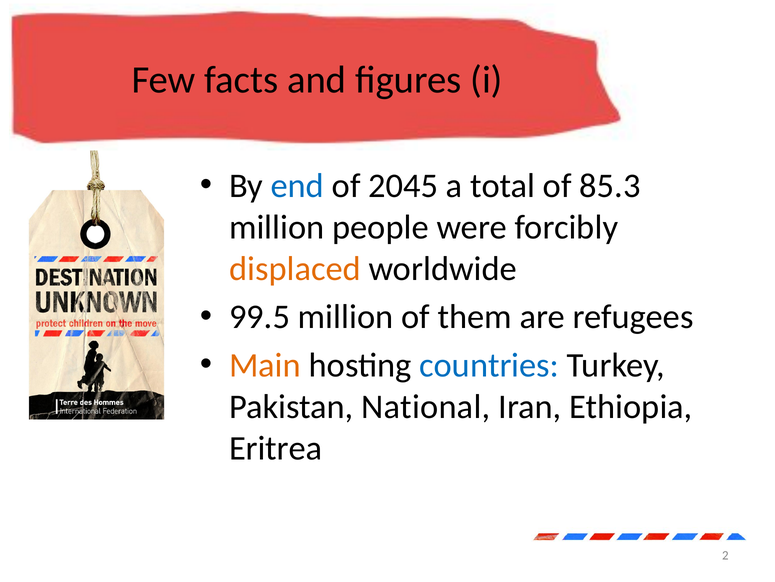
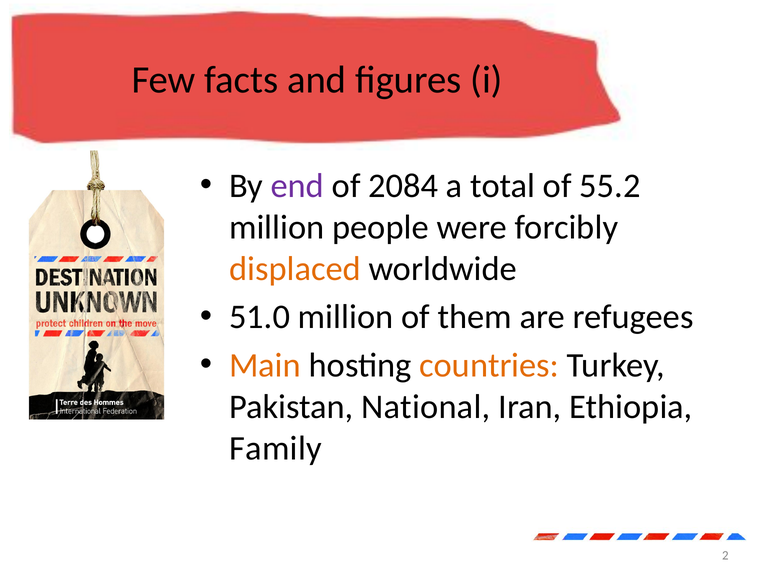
end colour: blue -> purple (297, 186)
2045: 2045 -> 2084 (403, 186)
85.3: 85.3 -> 55.2 (610, 186)
99.5: 99.5 -> 51.0 (260, 317)
countries colour: blue -> orange (489, 365)
Eritrea: Eritrea -> Family (275, 448)
